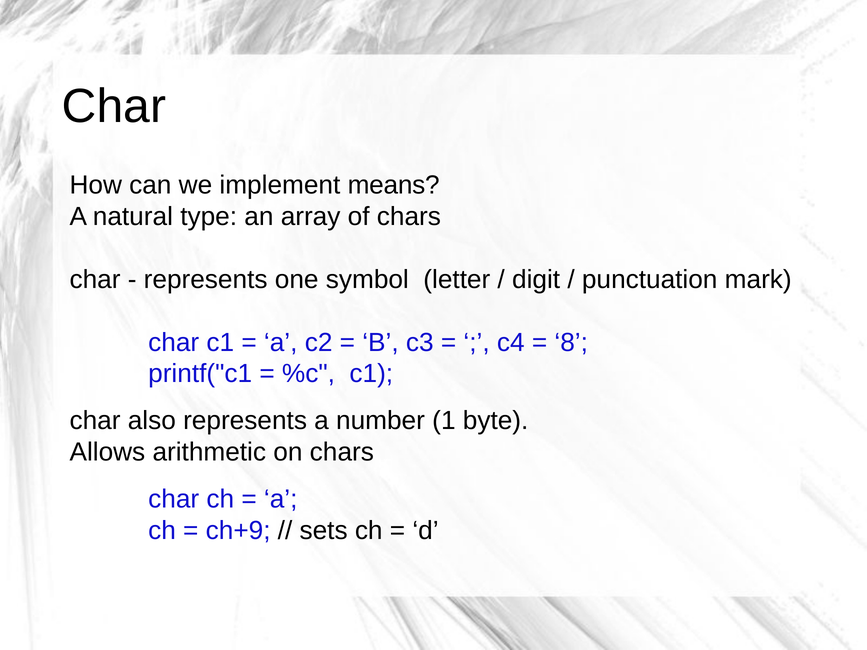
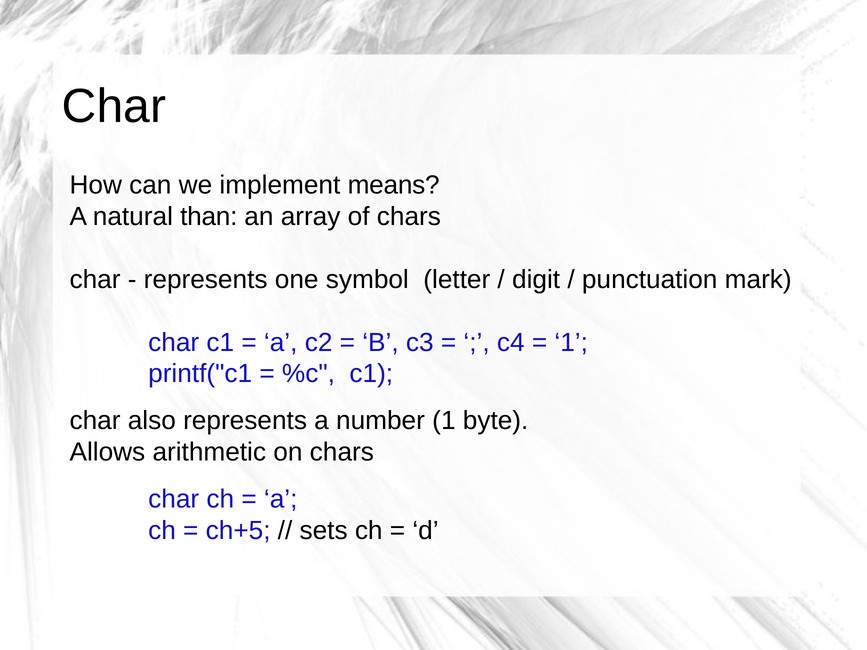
type: type -> than (209, 217)
8: 8 -> 1 (571, 342)
ch+9: ch+9 -> ch+5 (238, 531)
